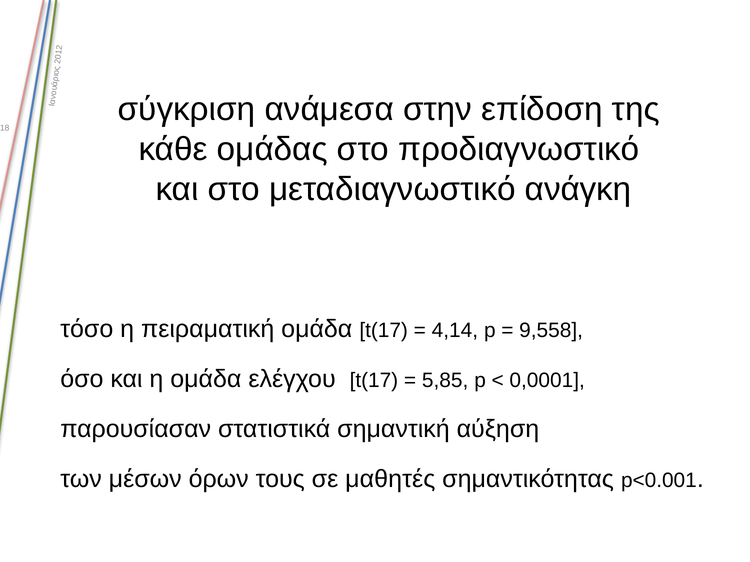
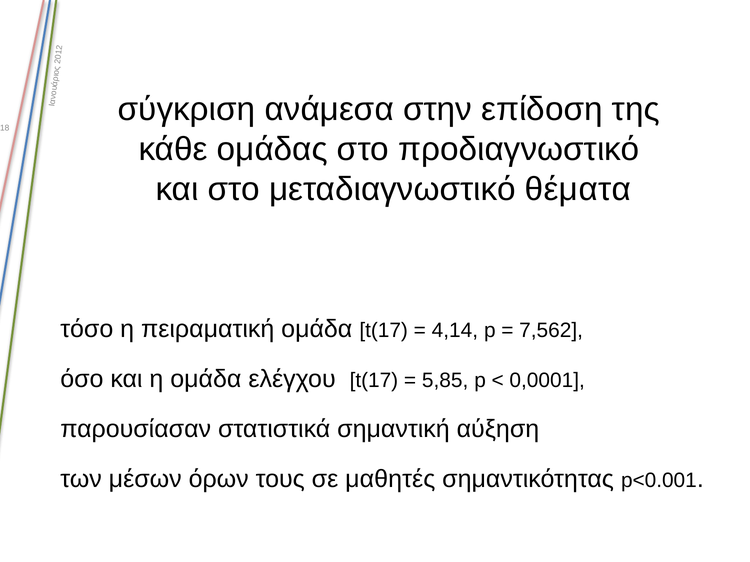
ανάγκη: ανάγκη -> θέματα (578, 189)
9,558: 9,558 -> 7,562 (551, 331)
